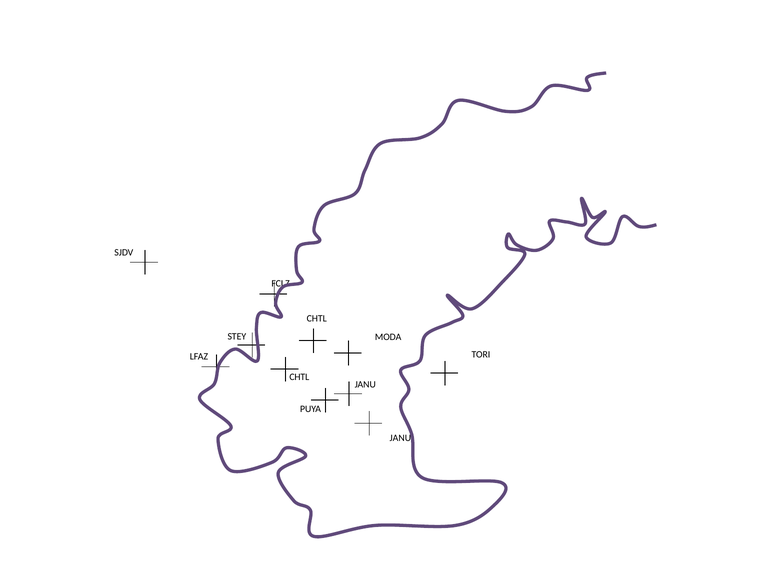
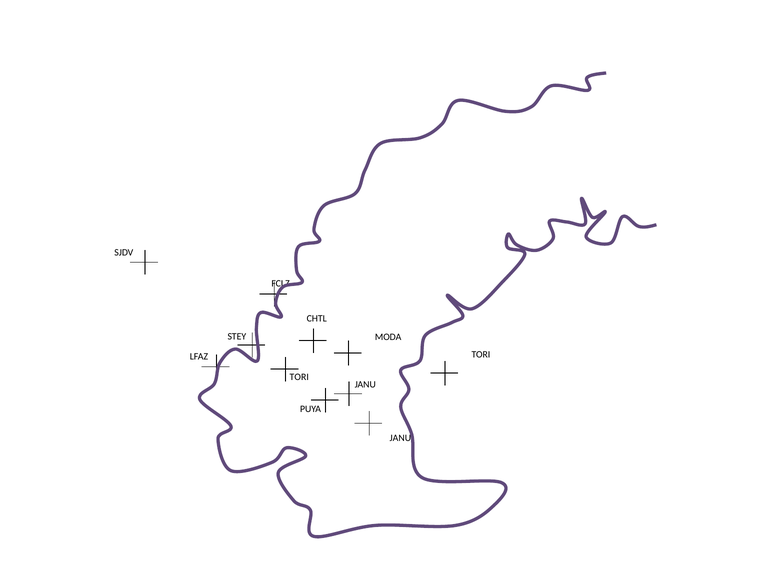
CHTL: CHTL -> TORI (299, 377)
